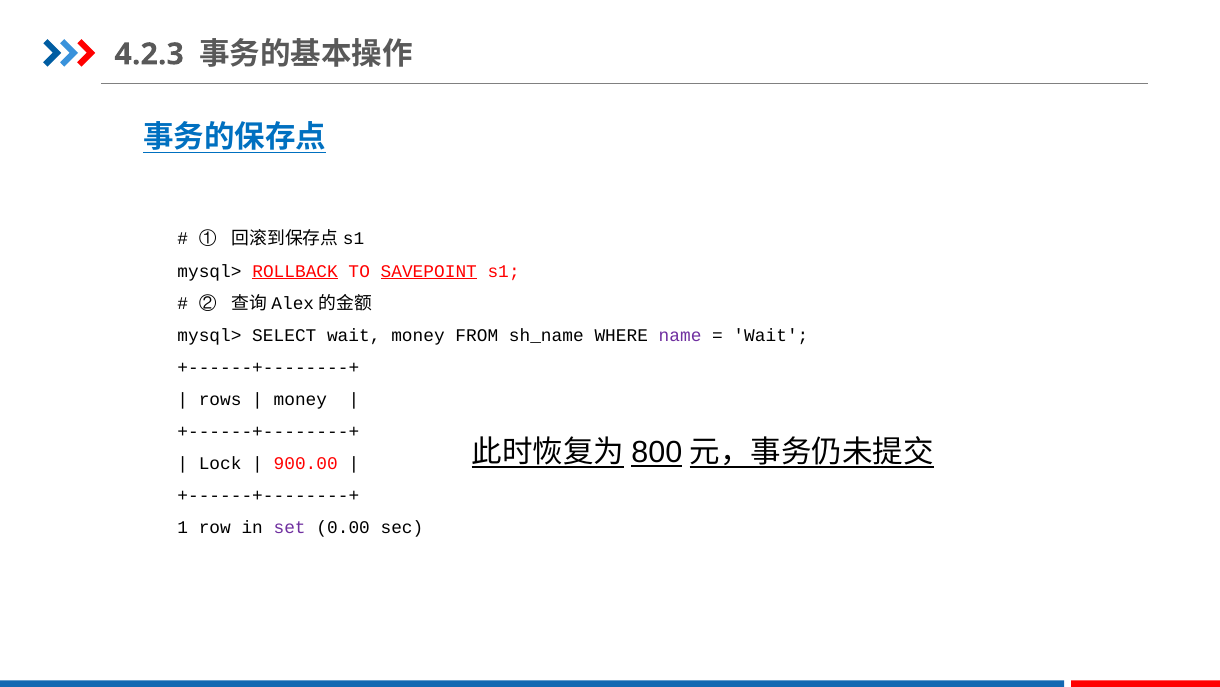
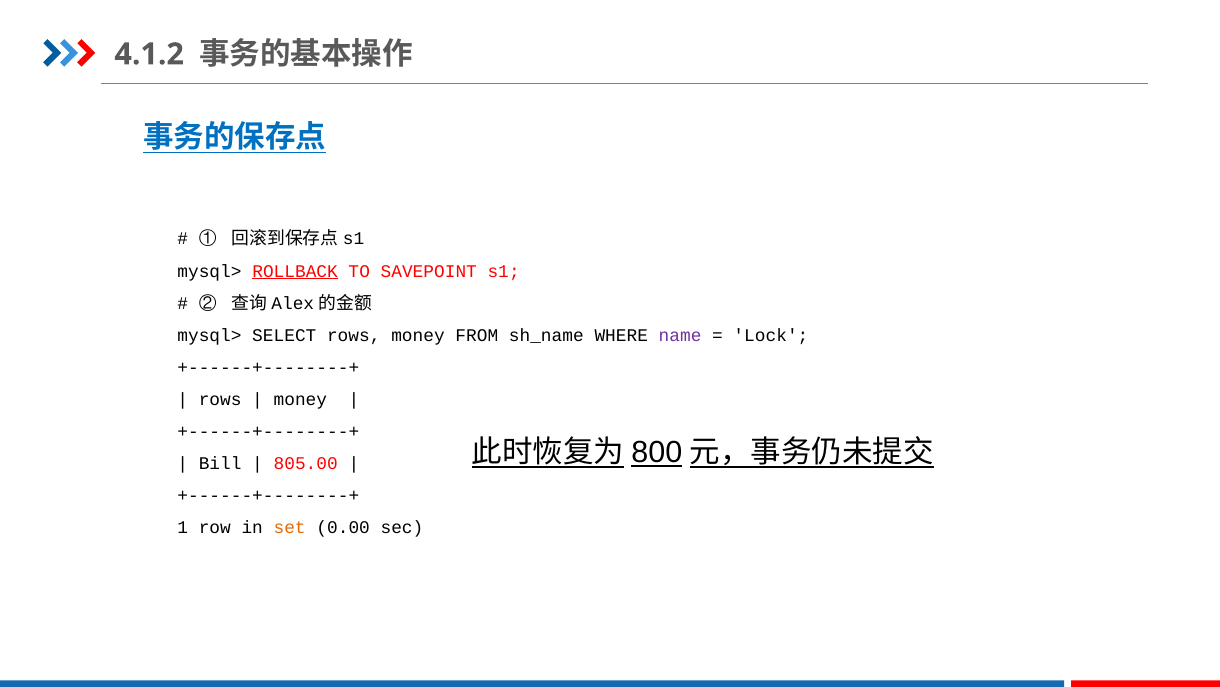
4.2.3: 4.2.3 -> 4.1.2 (149, 54)
SAVEPOINT underline: present -> none (429, 271)
SELECT wait: wait -> rows (354, 335)
Wait: Wait -> Lock (771, 335)
Lock: Lock -> Bill (220, 463)
900.00: 900.00 -> 805.00 (306, 463)
set colour: purple -> orange (290, 527)
